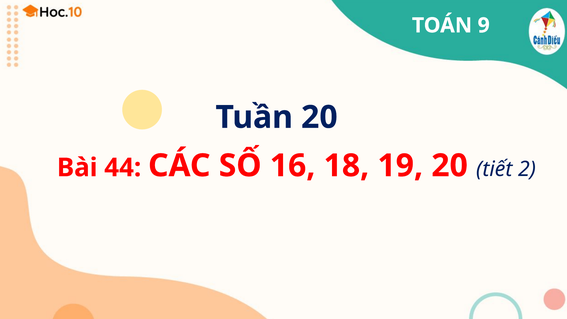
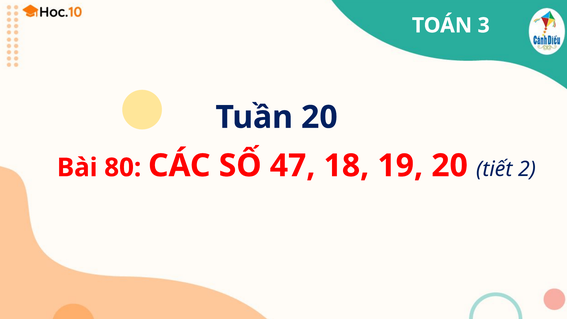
9: 9 -> 3 (484, 25)
44: 44 -> 80 (123, 168)
16: 16 -> 47 (293, 166)
